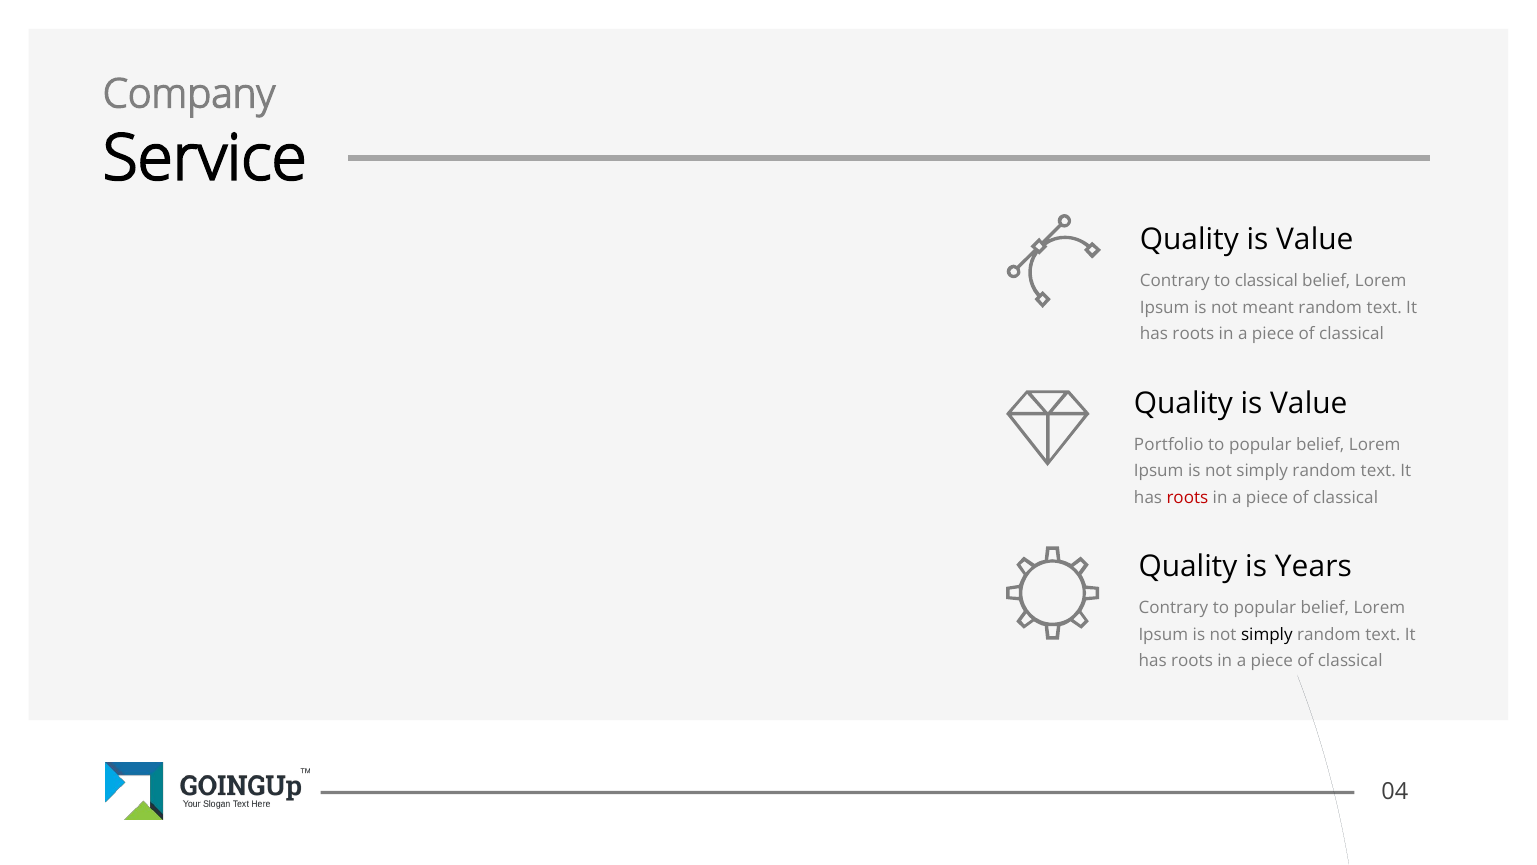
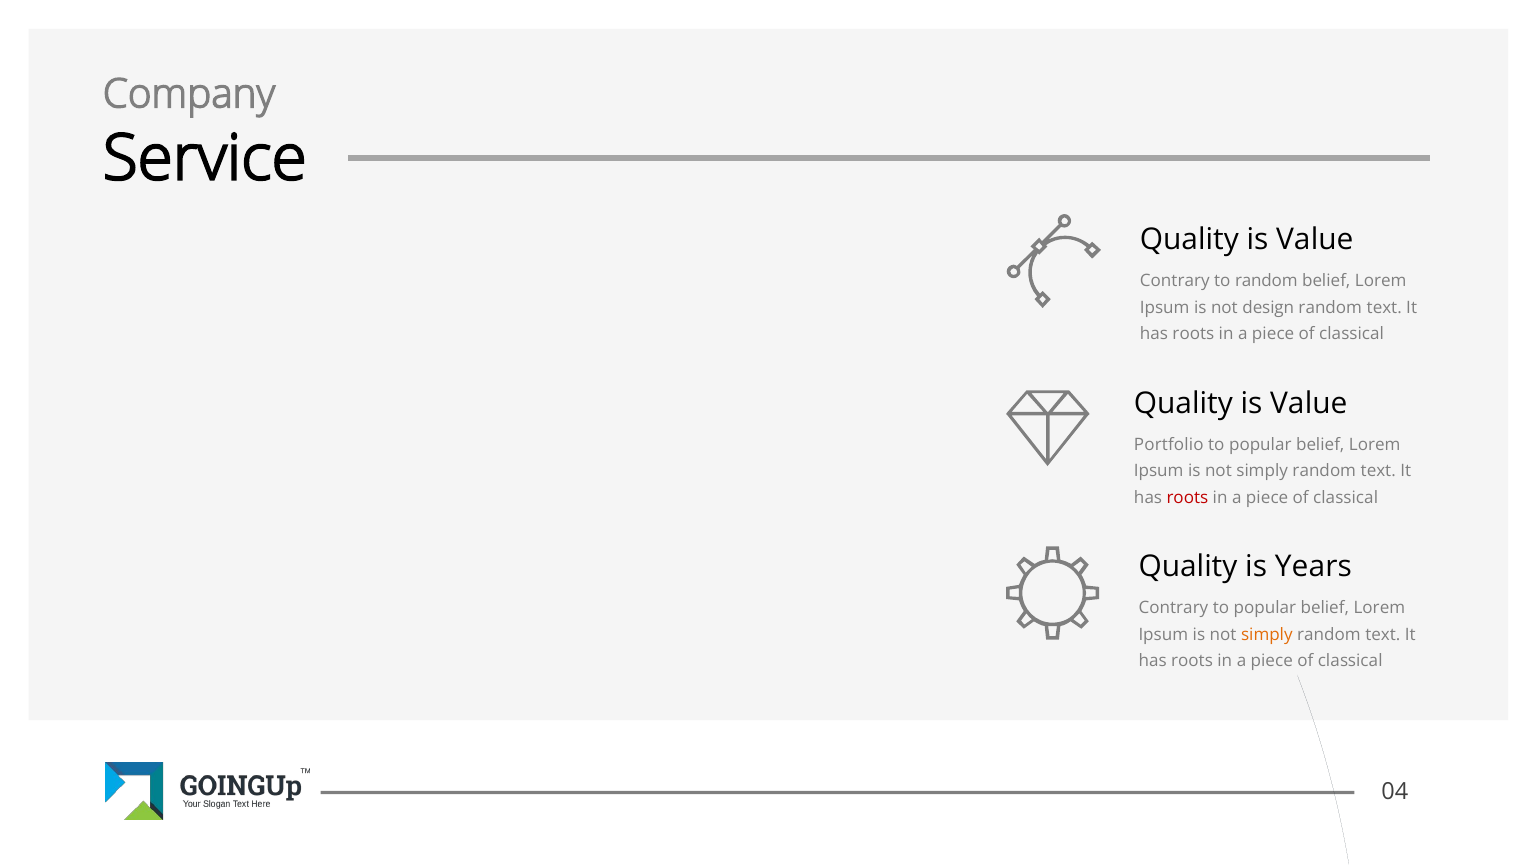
to classical: classical -> random (1266, 281)
meant: meant -> design (1268, 307)
simply colour: black -> orange (1267, 634)
